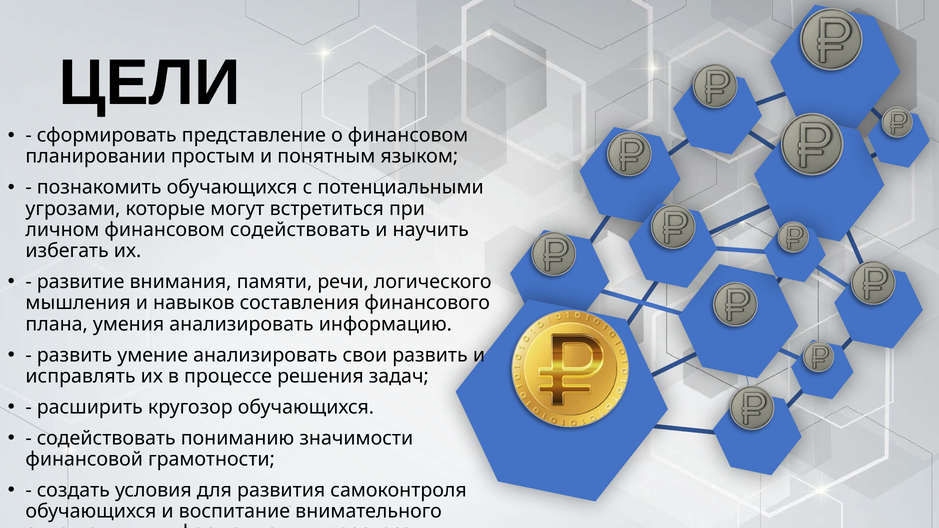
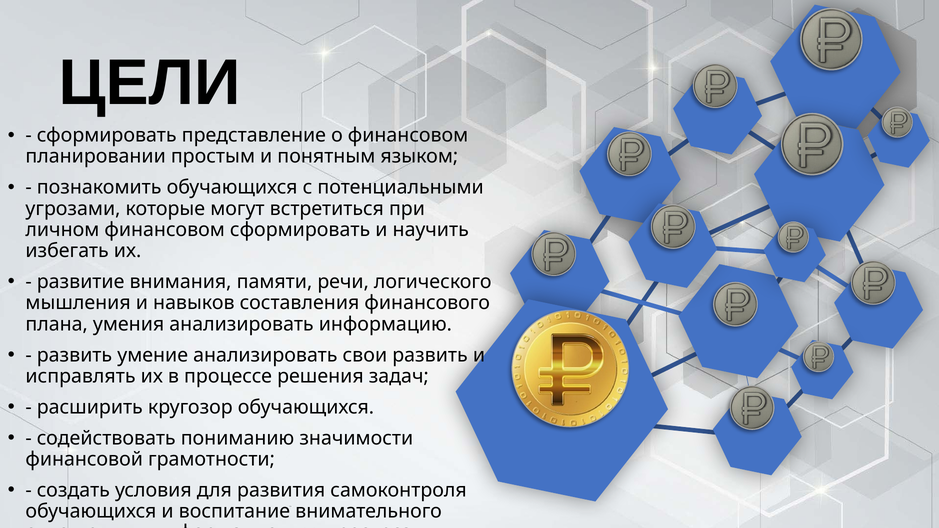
финансовом содействовать: содействовать -> сформировать (300, 230)
